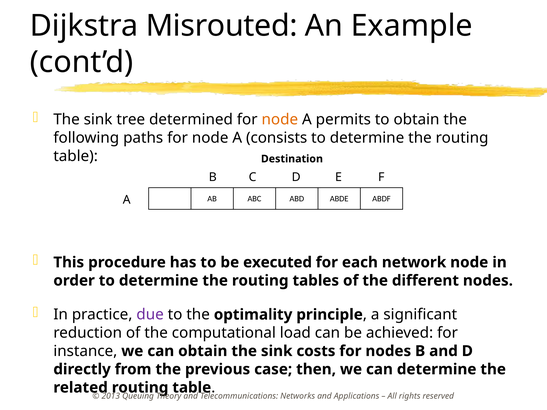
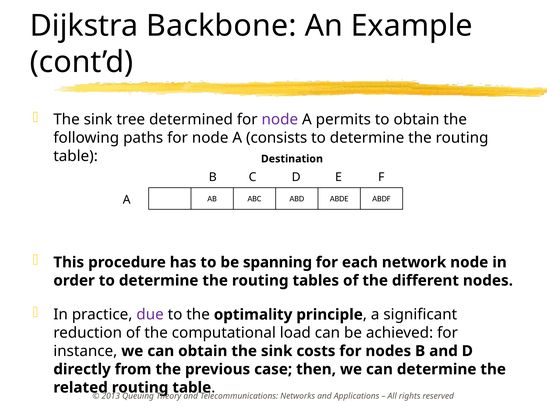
Misrouted: Misrouted -> Backbone (221, 26)
node colour: orange -> purple (280, 120)
executed: executed -> spanning (278, 262)
